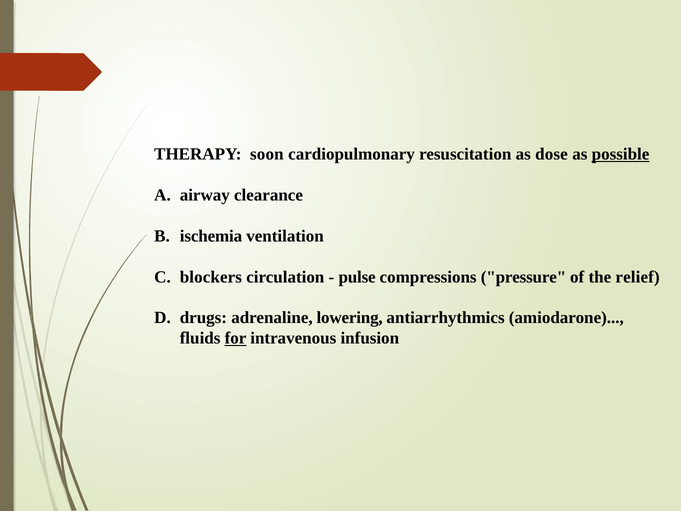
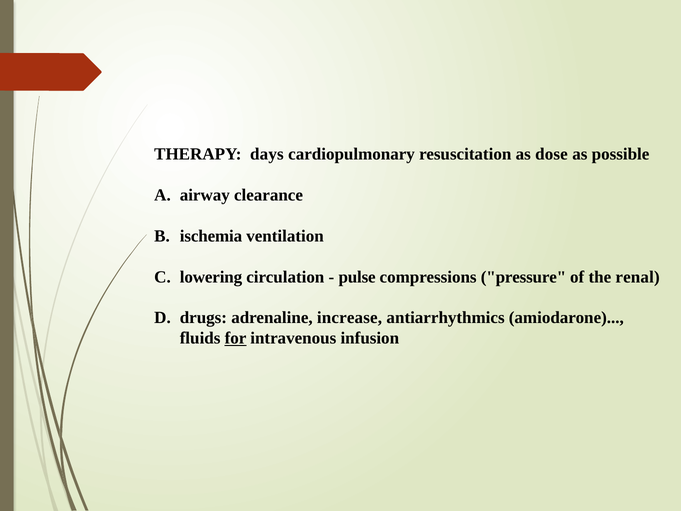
soon: soon -> days (267, 154)
possible underline: present -> none (621, 154)
blockers: blockers -> lowering (211, 277)
relief: relief -> renal (638, 277)
lowering: lowering -> increase (349, 318)
